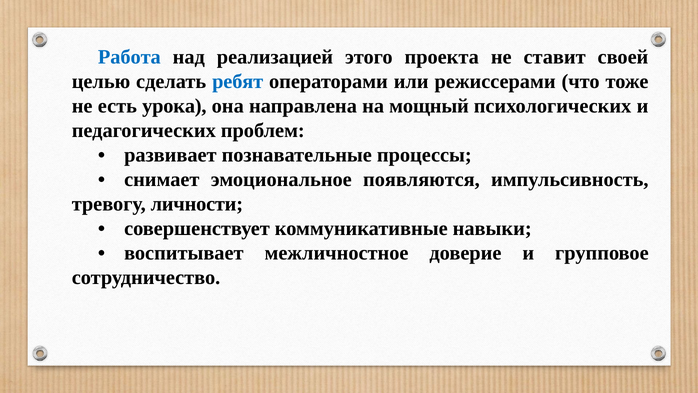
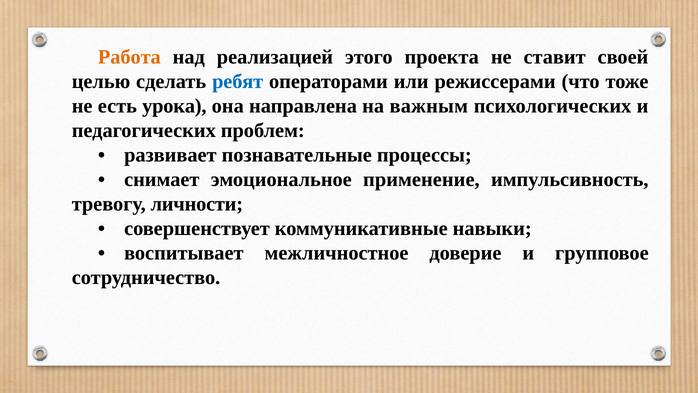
Работа colour: blue -> orange (129, 57)
мощный: мощный -> важным (429, 106)
появляются: появляются -> применение (421, 179)
